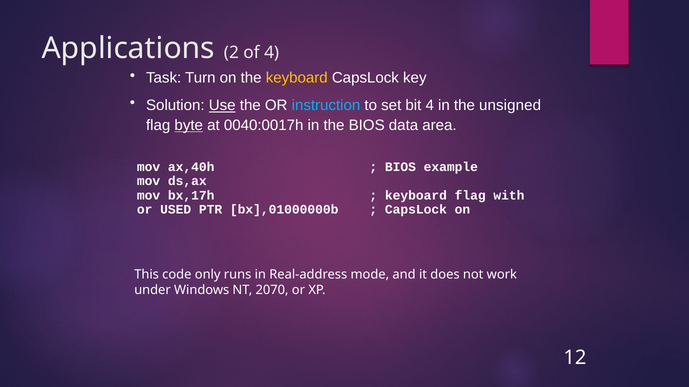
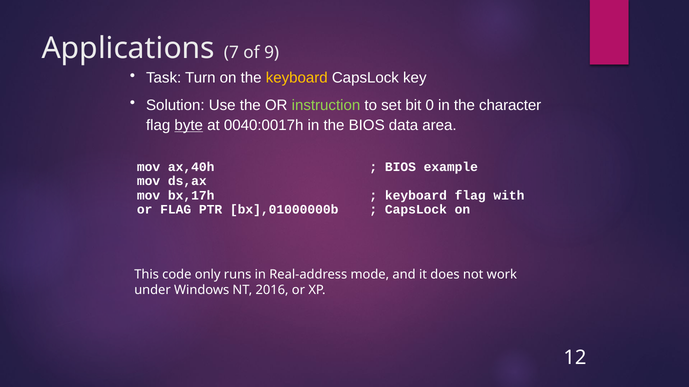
2: 2 -> 7 (231, 53)
of 4: 4 -> 9 (272, 53)
Use underline: present -> none (222, 106)
instruction colour: light blue -> light green (326, 106)
bit 4: 4 -> 0 (430, 106)
unsigned: unsigned -> character (510, 106)
or USED: USED -> FLAG (176, 210)
2070: 2070 -> 2016 (272, 290)
